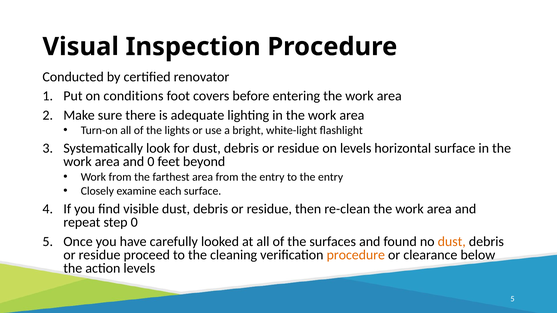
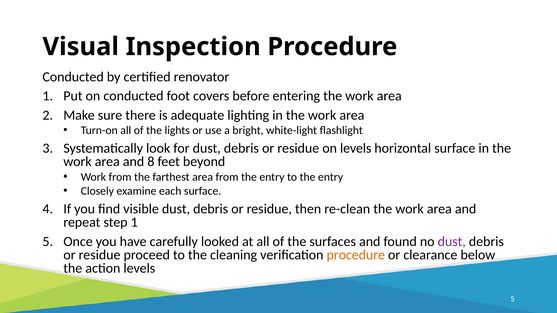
on conditions: conditions -> conducted (133, 96)
and 0: 0 -> 8 (151, 162)
step 0: 0 -> 1 (134, 223)
dust colour: orange -> purple (452, 242)
